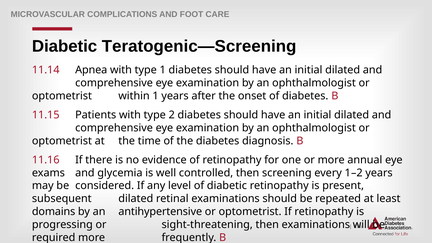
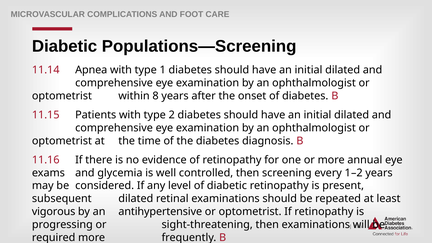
Teratogenic—Screening: Teratogenic—Screening -> Populations—Screening (199, 46)
within 1: 1 -> 8 (156, 96)
domains: domains -> vigorous (54, 212)
